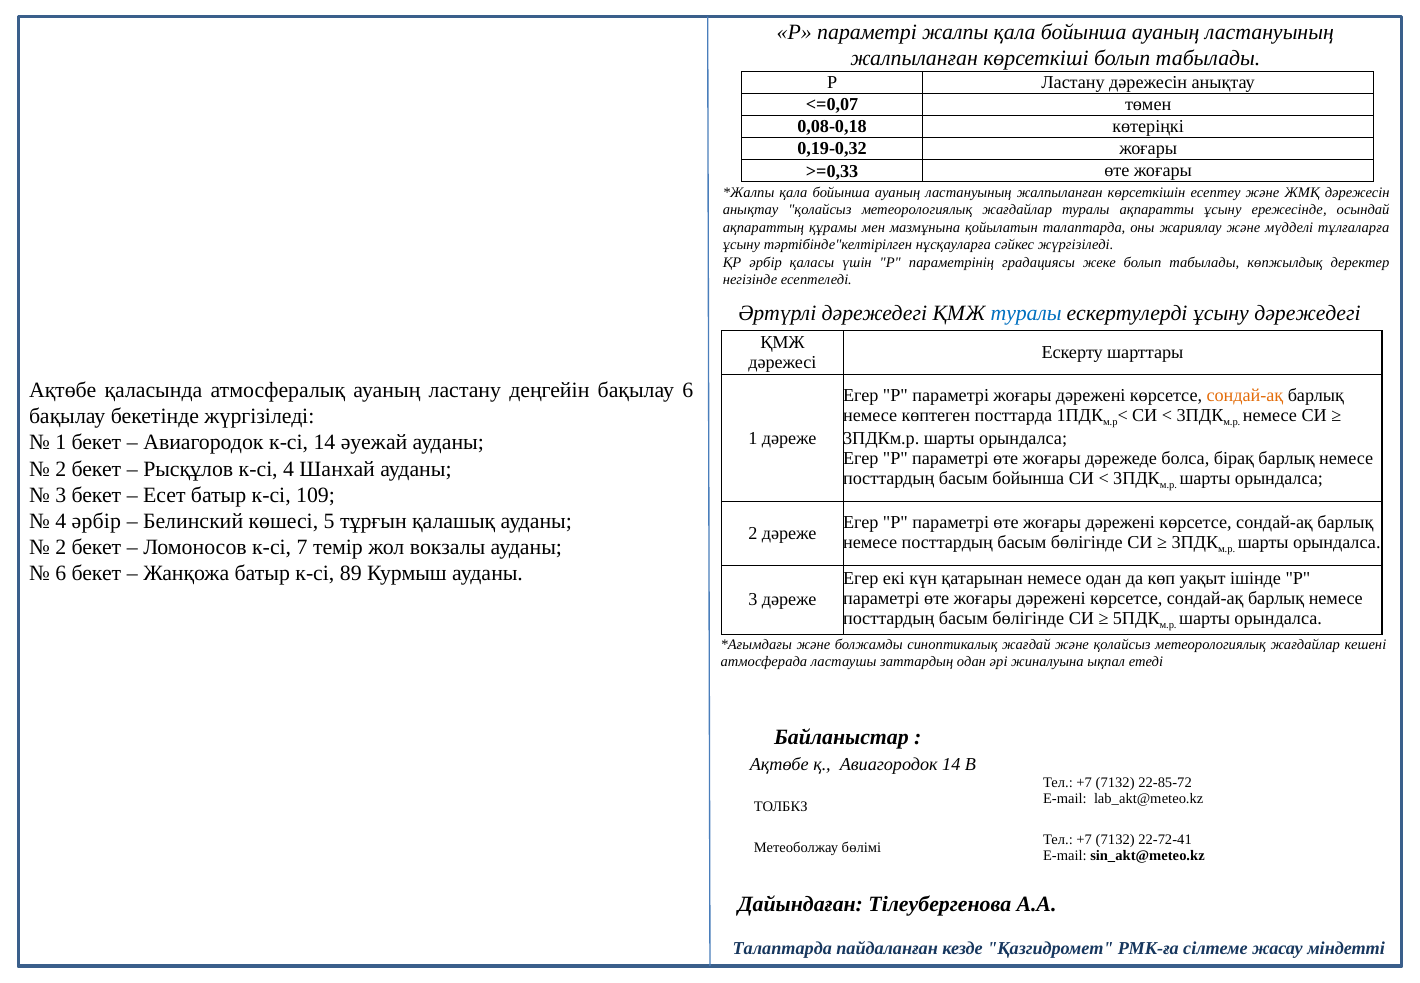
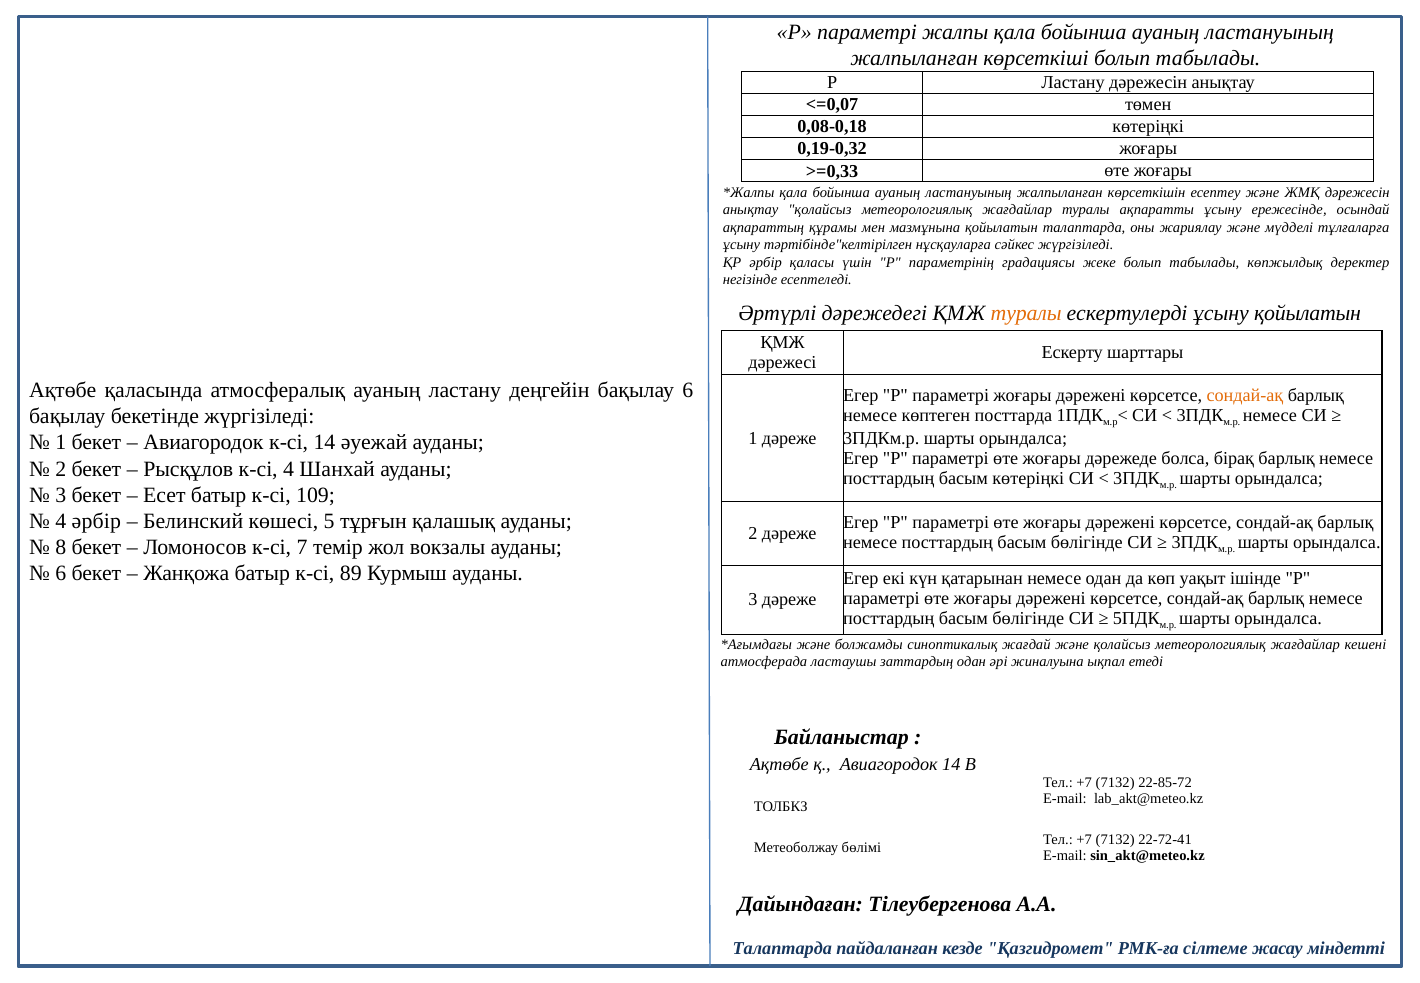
туралы colour: blue -> orange (1026, 314)
ұсыну дәрежедегі: дәрежедегі -> қойылатын (1308, 314)
басым бойынша: бойынша -> көтеріңкі (1028, 478)
2: 2 -> 8 (61, 547)
